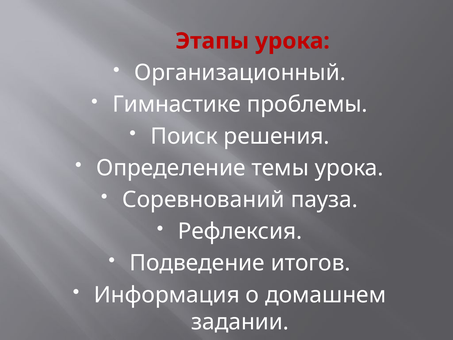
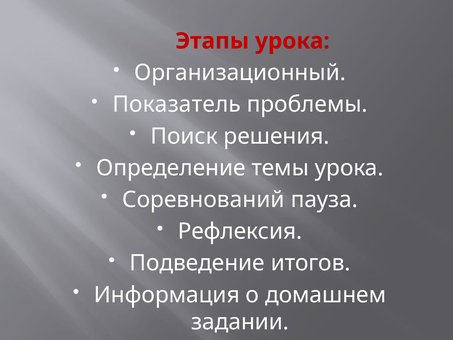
Гимнастике: Гимнастике -> Показатель (177, 104)
